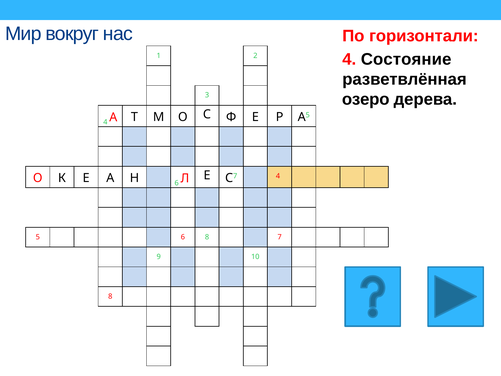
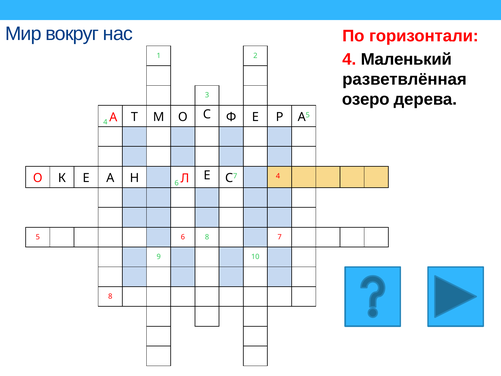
Состояние: Состояние -> Маленький (406, 59)
